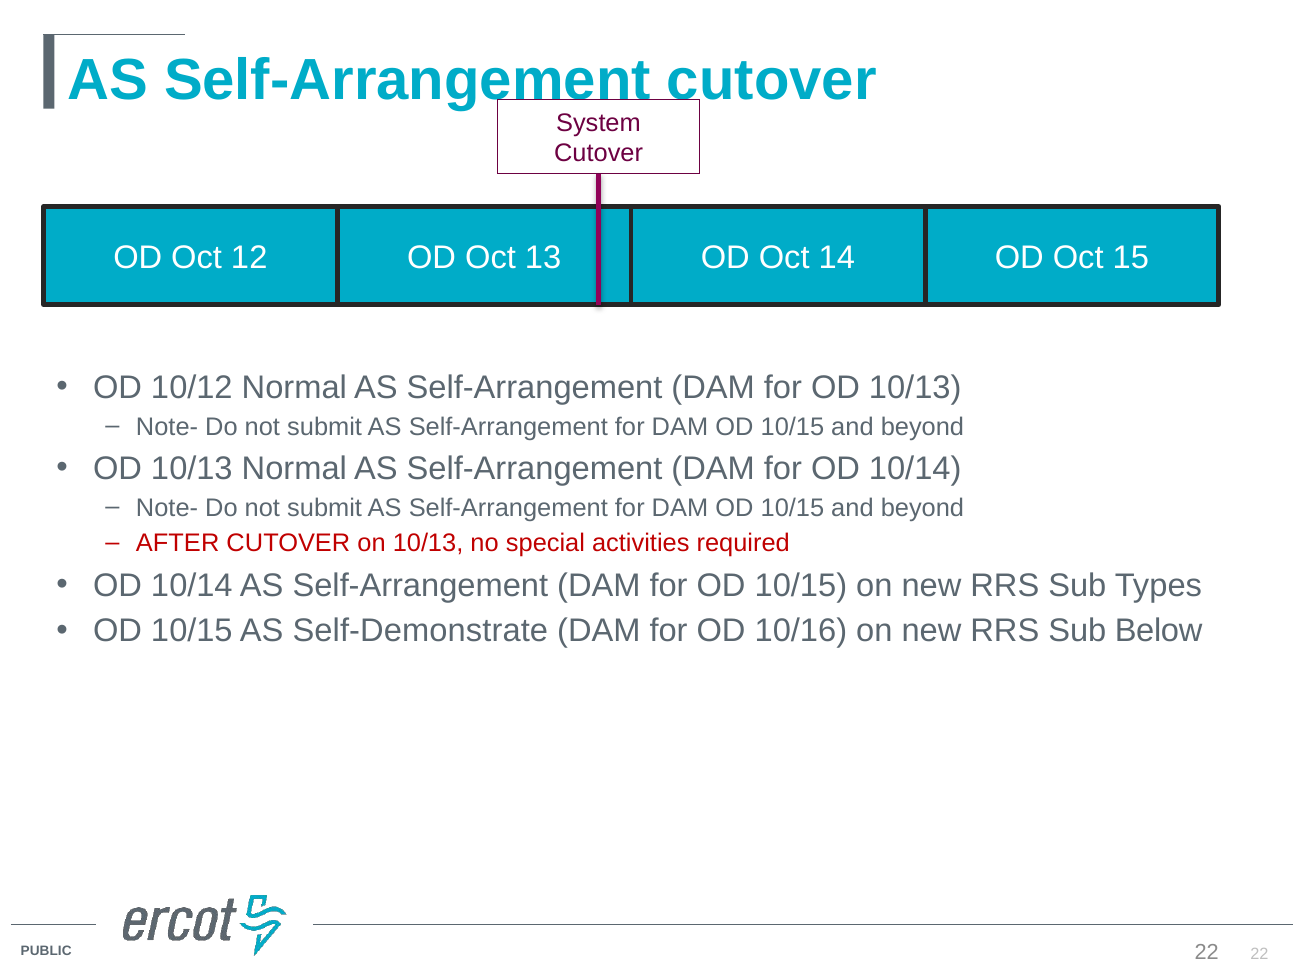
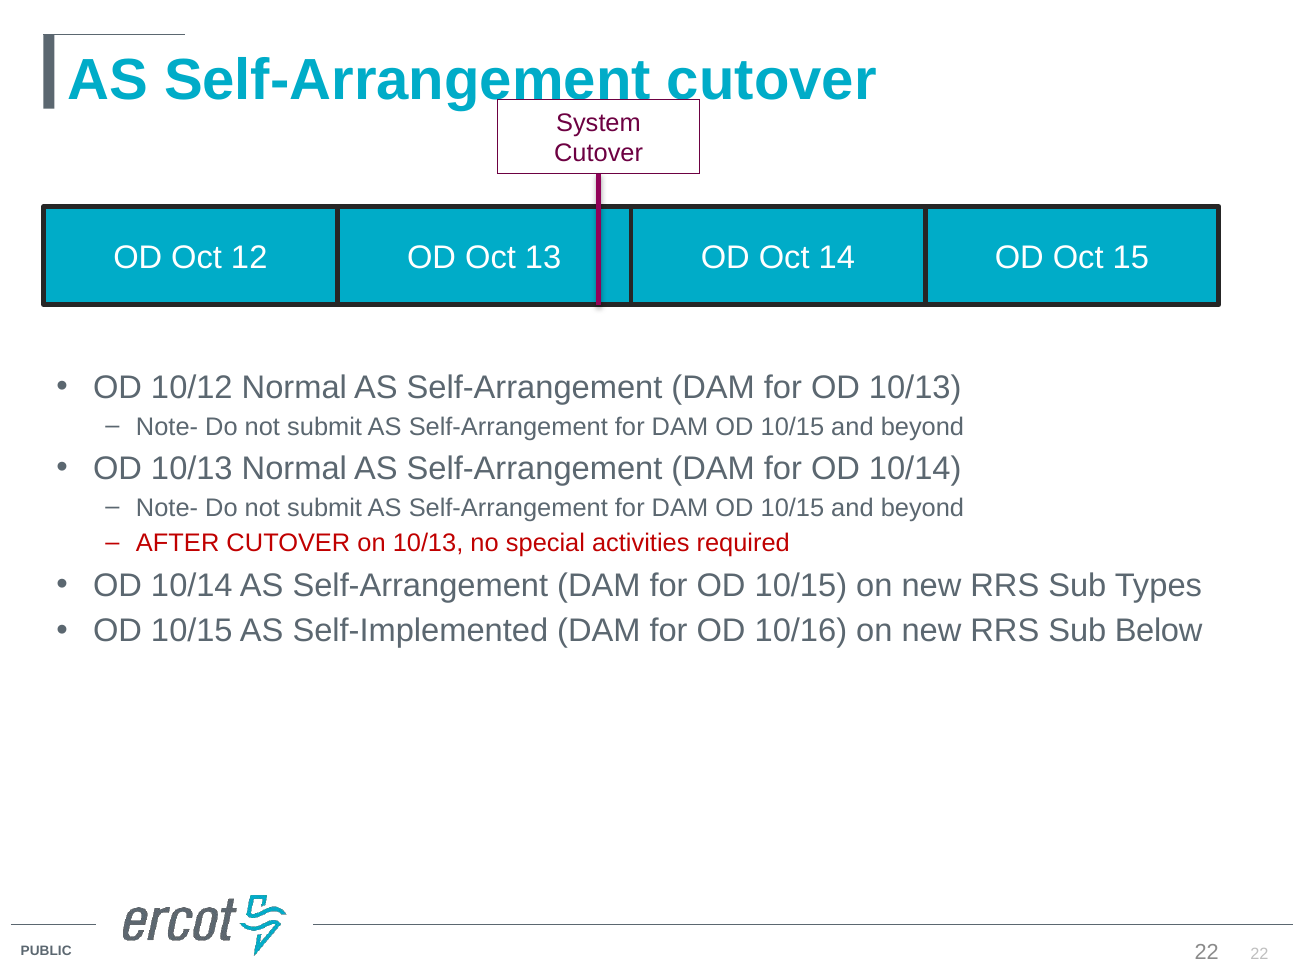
Self-Demonstrate: Self-Demonstrate -> Self-Implemented (420, 631)
